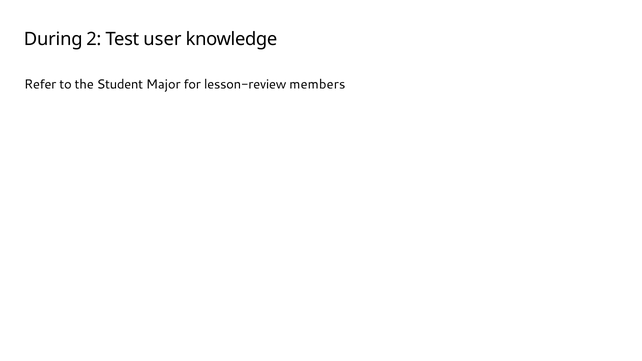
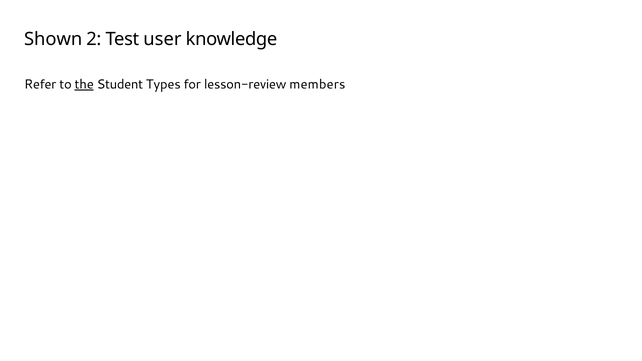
During: During -> Shown (53, 39)
the underline: none -> present (84, 84)
Major: Major -> Types (163, 84)
